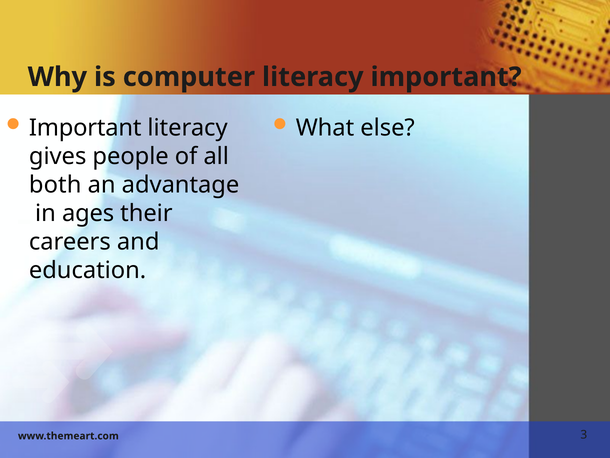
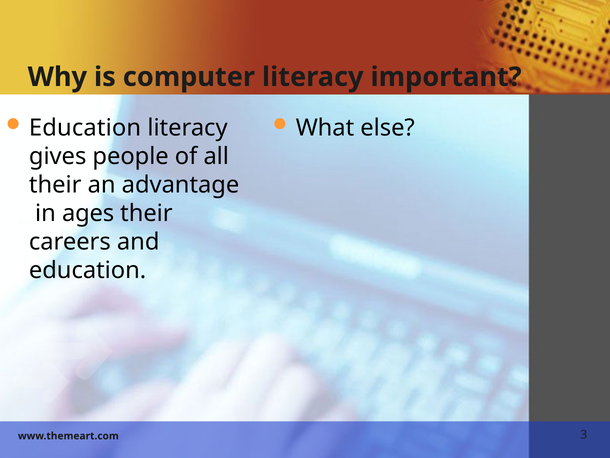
Important: Important -> Education (85, 128)
both: both -> their (55, 185)
